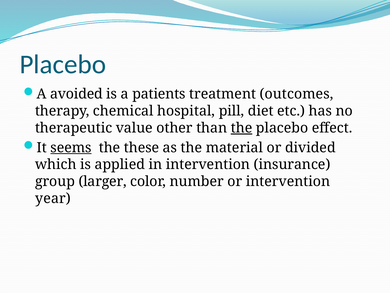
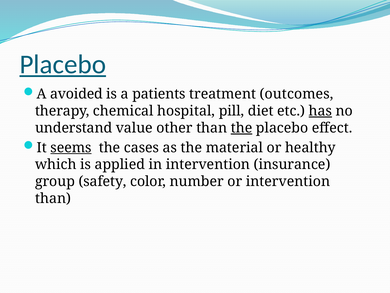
Placebo underline: none -> present (63, 64)
has underline: none -> present (320, 111)
therapeutic: therapeutic -> understand (74, 128)
these: these -> cases (141, 147)
divided: divided -> healthy (310, 147)
larger: larger -> safety (103, 181)
year: year -> than (53, 198)
